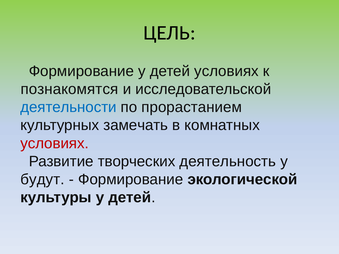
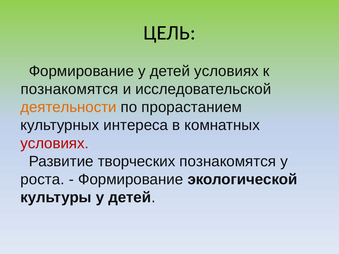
деятельности colour: blue -> orange (68, 107)
замечать: замечать -> интереса (136, 125)
творческих деятельность: деятельность -> познакомятся (228, 162)
будут: будут -> роста (42, 180)
